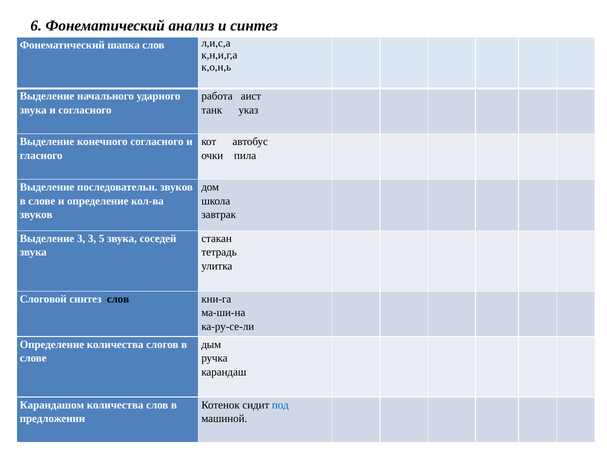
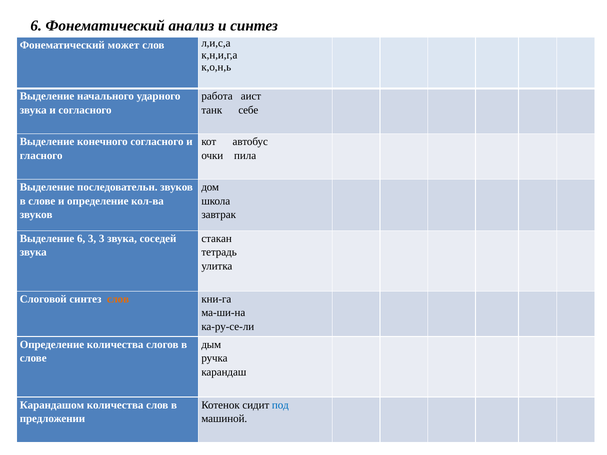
шапка: шапка -> может (124, 45)
указ: указ -> себе (248, 110)
Выделение 3: 3 -> 6 (81, 239)
3 5: 5 -> 3 (102, 239)
слов colour: black -> orange (118, 299)
